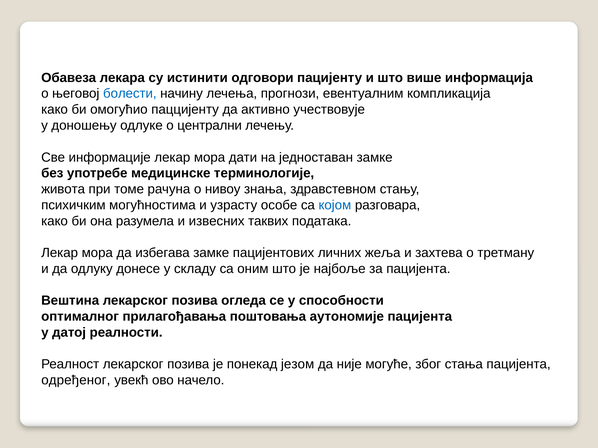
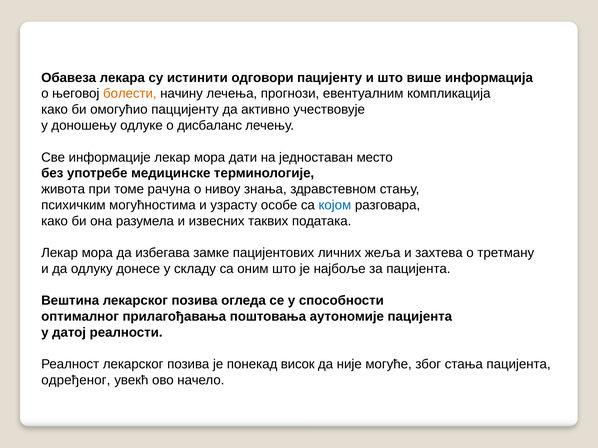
болести colour: blue -> orange (130, 94)
централни: централни -> дисбаланс (210, 126)
једноставан замке: замке -> место (375, 157)
језом: језом -> висок (298, 365)
